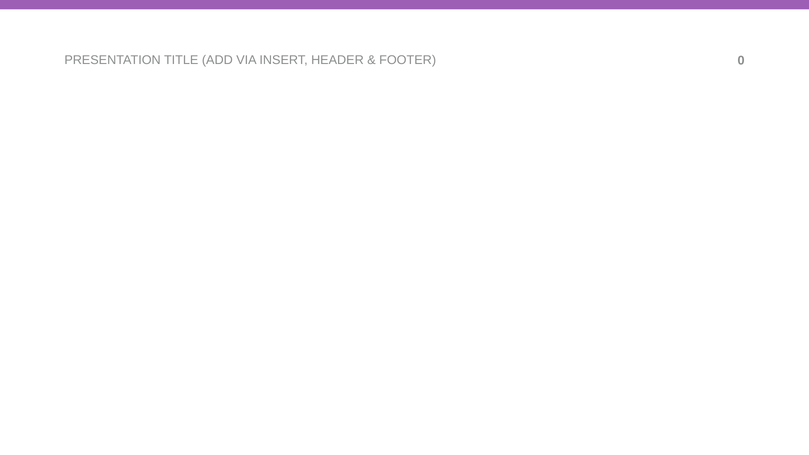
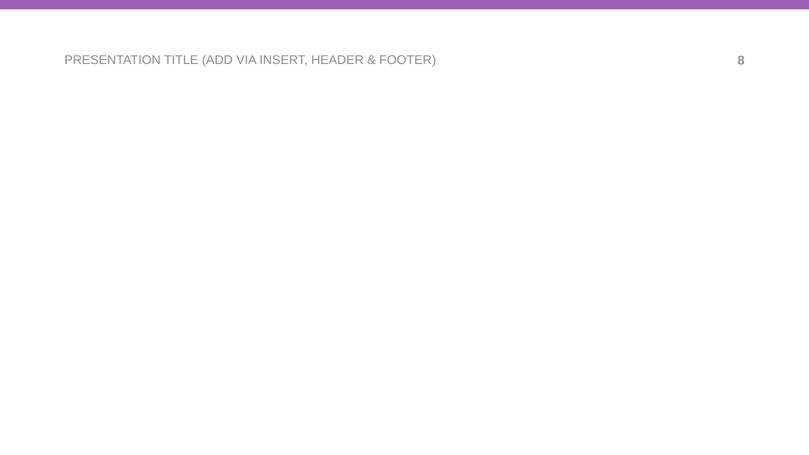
0: 0 -> 8 (741, 60)
